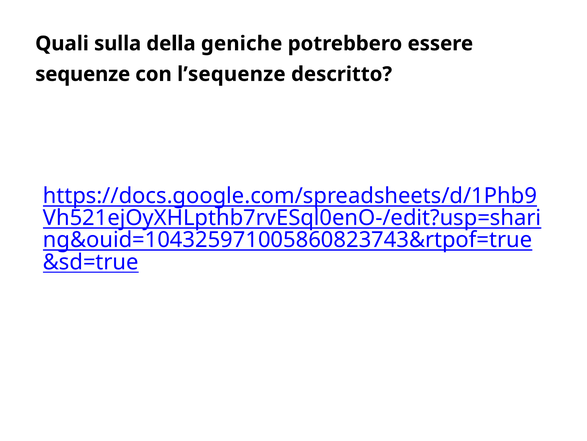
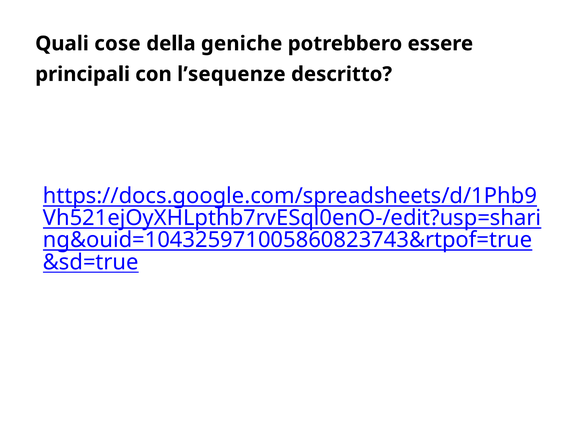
sulla: sulla -> cose (117, 44)
sequenze: sequenze -> principali (83, 74)
